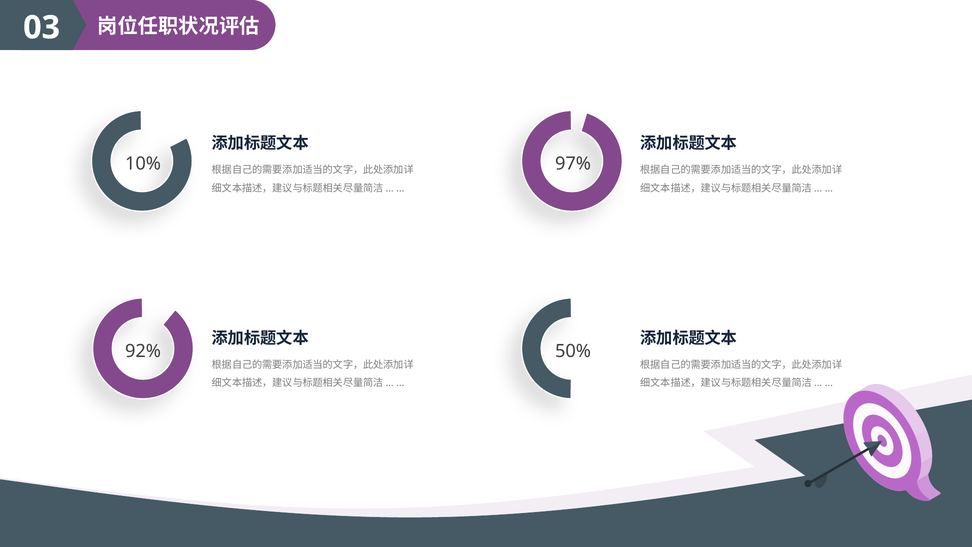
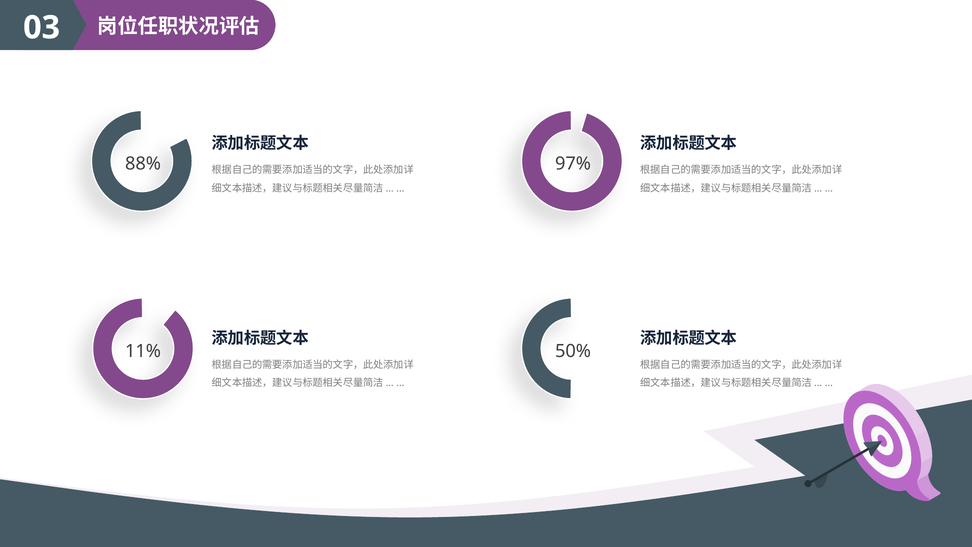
10%: 10% -> 88% (143, 164)
92%: 92% -> 11% (143, 351)
